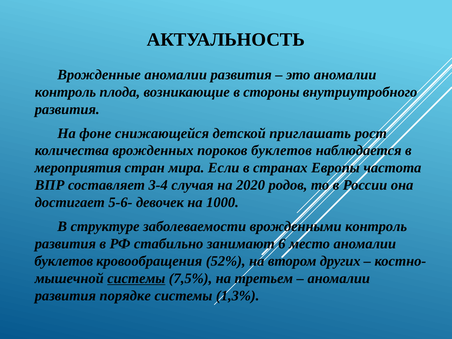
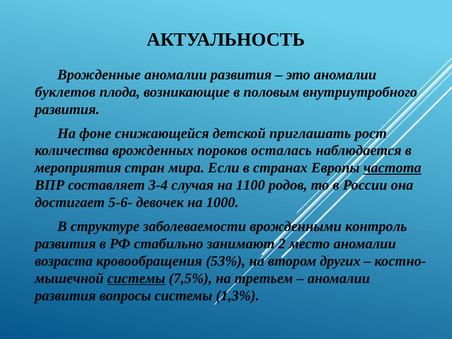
контроль: контроль -> буклетов (65, 92)
стороны: стороны -> половым (271, 92)
пороков буклетов: буклетов -> осталась (281, 151)
частота underline: none -> present (392, 168)
2020: 2020 -> 1100 (251, 185)
6: 6 -> 2 (282, 244)
буклетов: буклетов -> возраста (64, 261)
52%: 52% -> 53% (226, 261)
порядке: порядке -> вопросы (125, 296)
